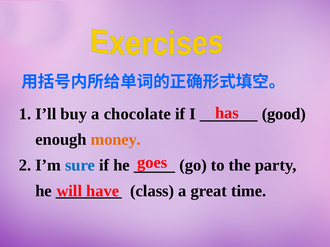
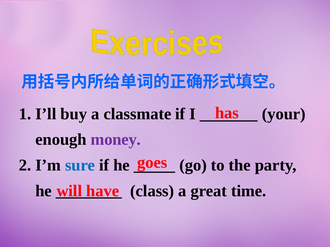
chocolate: chocolate -> classmate (137, 114)
good: good -> your (284, 114)
money colour: orange -> purple (116, 140)
